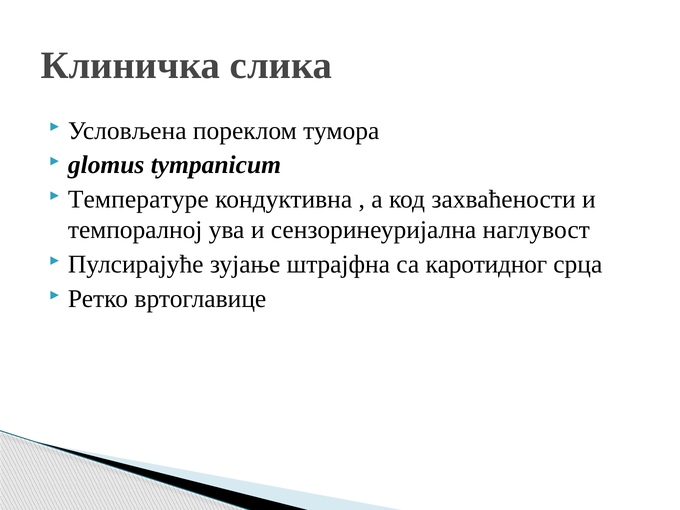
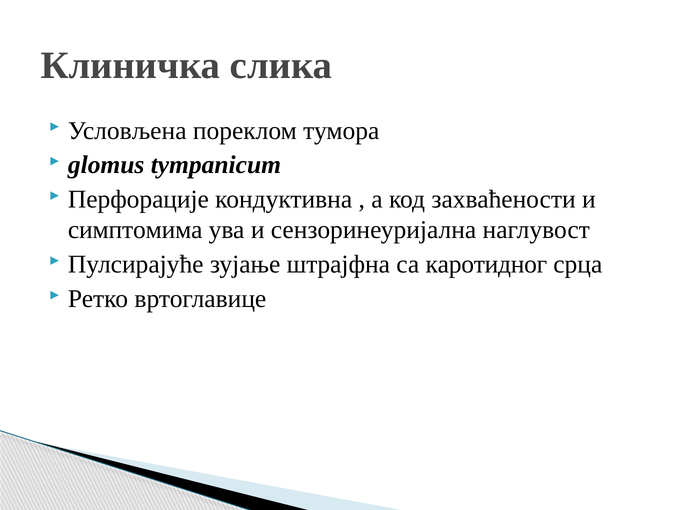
Температуре: Температуре -> Перфорације (138, 199)
темпоралној: темпоралној -> симптомима (135, 230)
